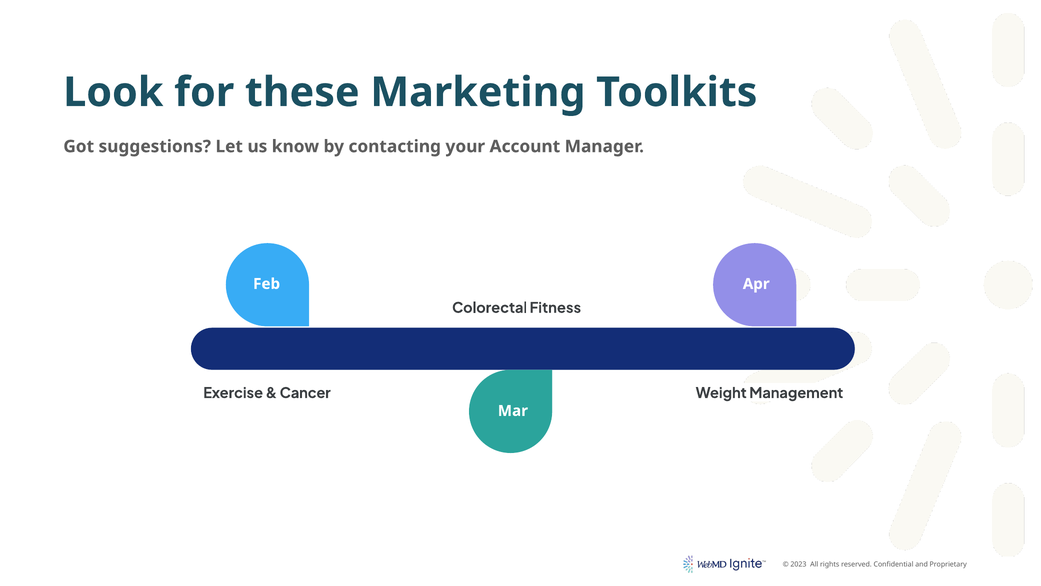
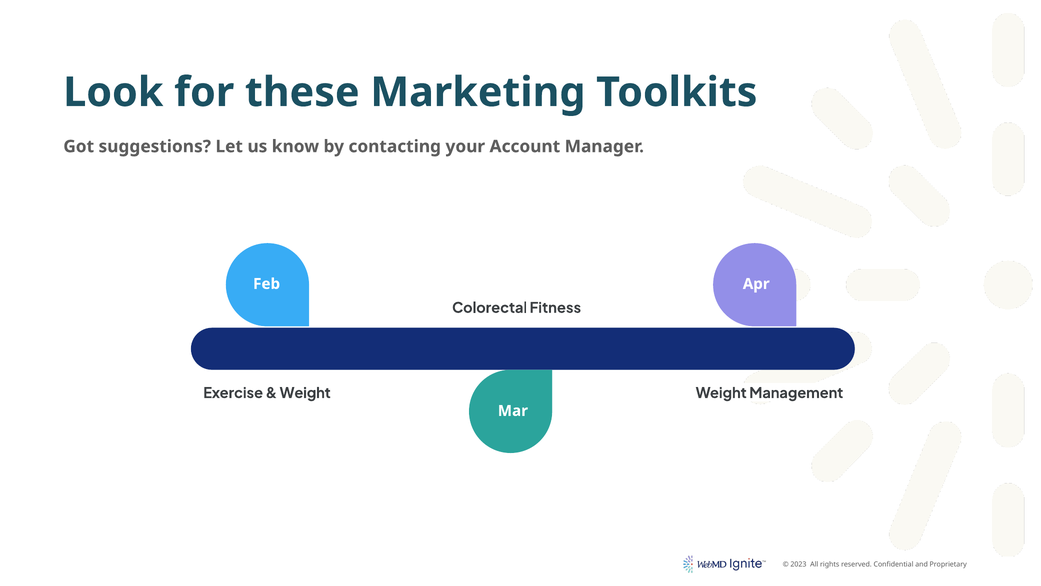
Cancer: Cancer -> Weight (305, 393)
